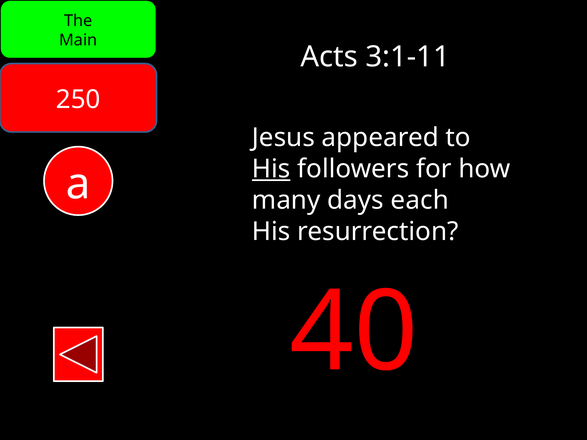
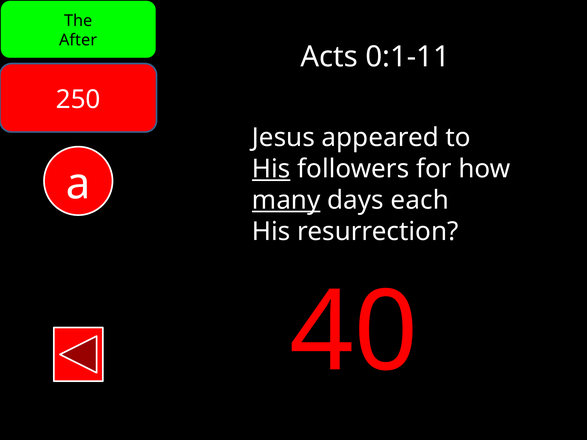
Main: Main -> After (78, 40)
3:1-11: 3:1-11 -> 0:1-11 (408, 57)
many underline: none -> present (286, 200)
